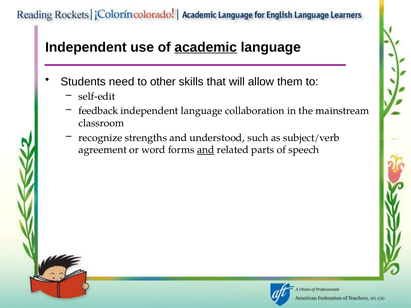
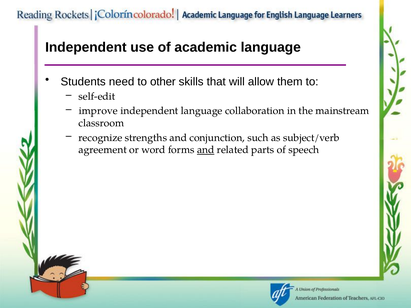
academic underline: present -> none (206, 47)
feedback: feedback -> improve (98, 111)
understood: understood -> conjunction (217, 138)
